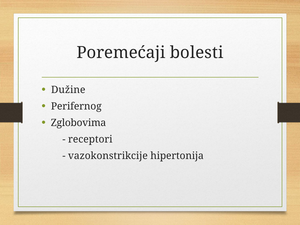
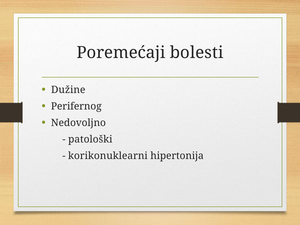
Zglobovima: Zglobovima -> Nedovoljno (78, 123)
receptori: receptori -> patološki (90, 139)
vazokonstrikcije: vazokonstrikcije -> korikonuklearni (108, 156)
